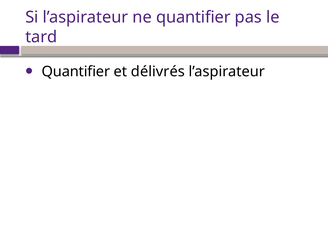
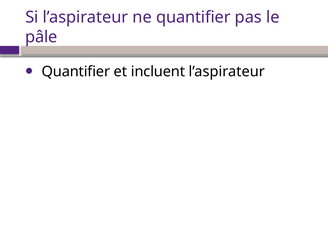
tard: tard -> pâle (41, 37)
délivrés: délivrés -> incluent (158, 72)
